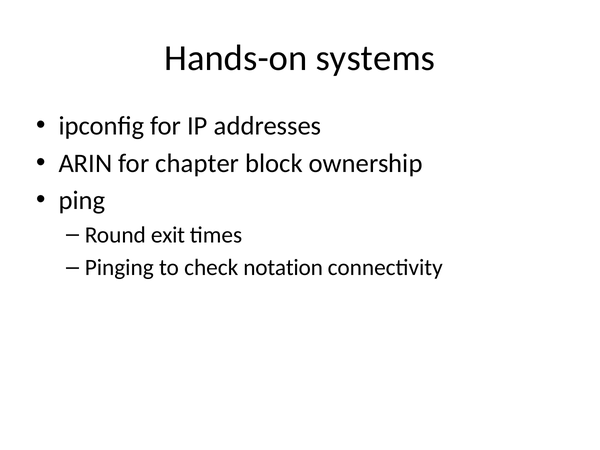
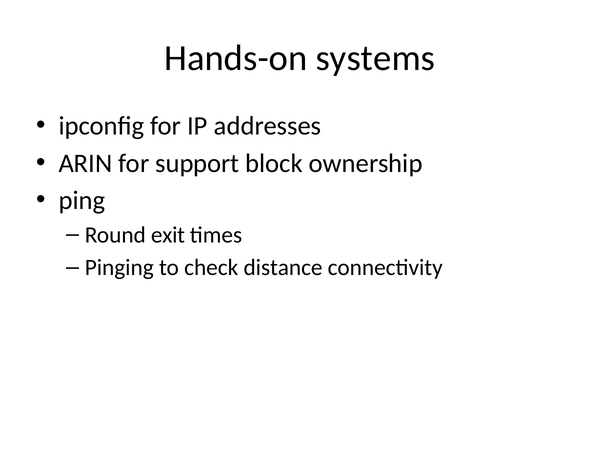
chapter: chapter -> support (197, 163)
notation: notation -> distance (283, 268)
